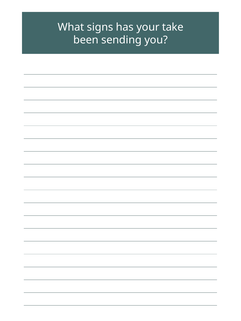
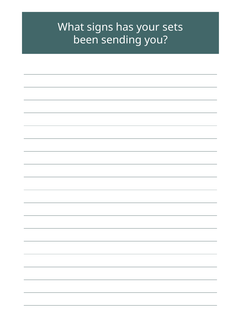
take: take -> sets (173, 27)
